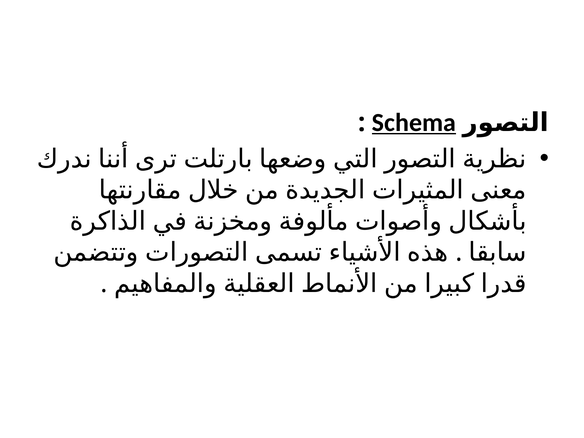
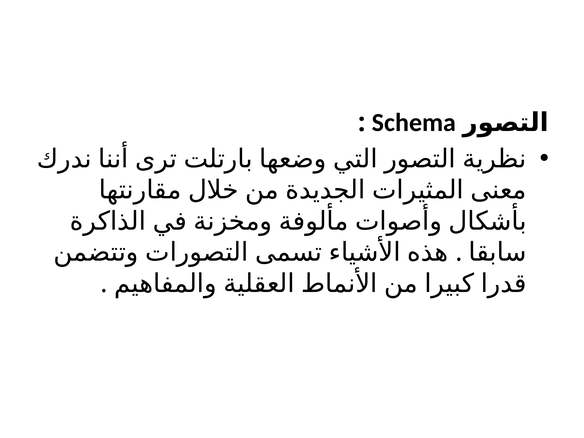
Schema underline: present -> none (414, 123)
